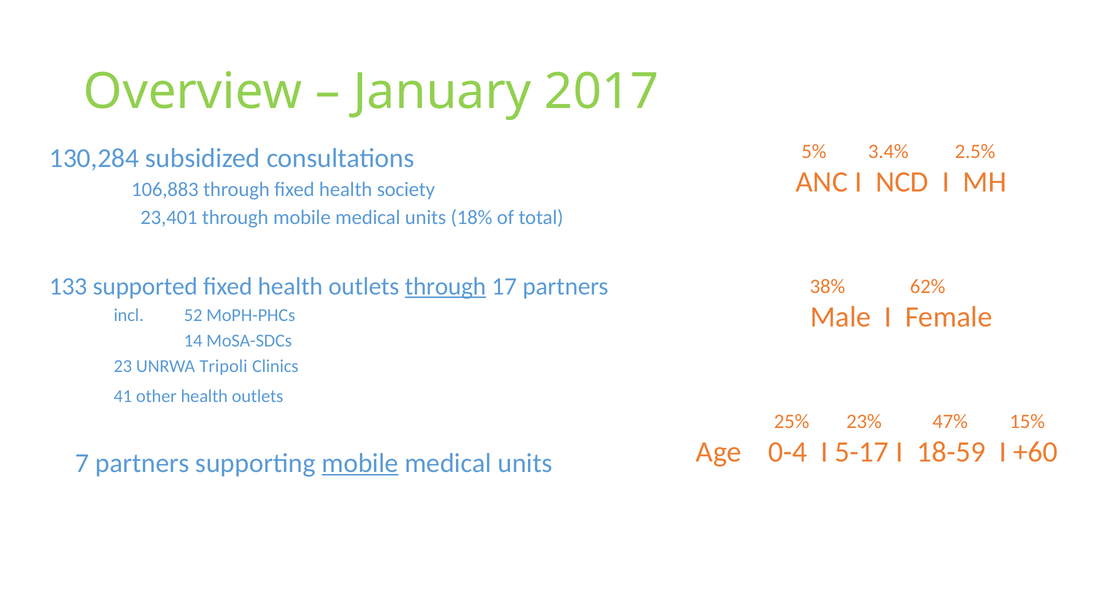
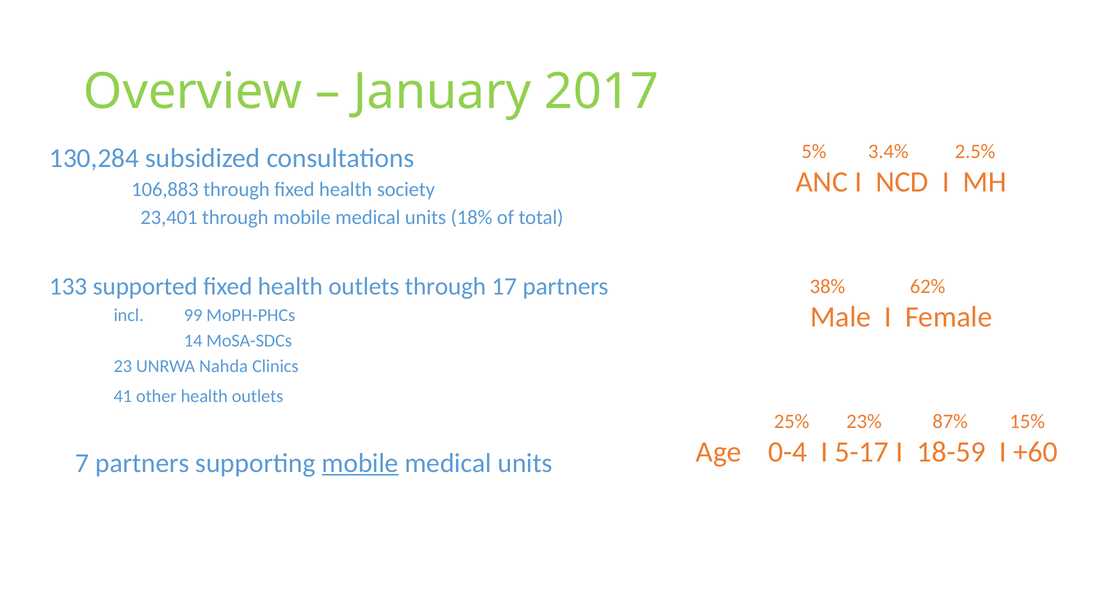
through underline: present -> none (445, 287)
52: 52 -> 99 (193, 316)
Tripoli: Tripoli -> Nahda (224, 366)
47%: 47% -> 87% (950, 422)
